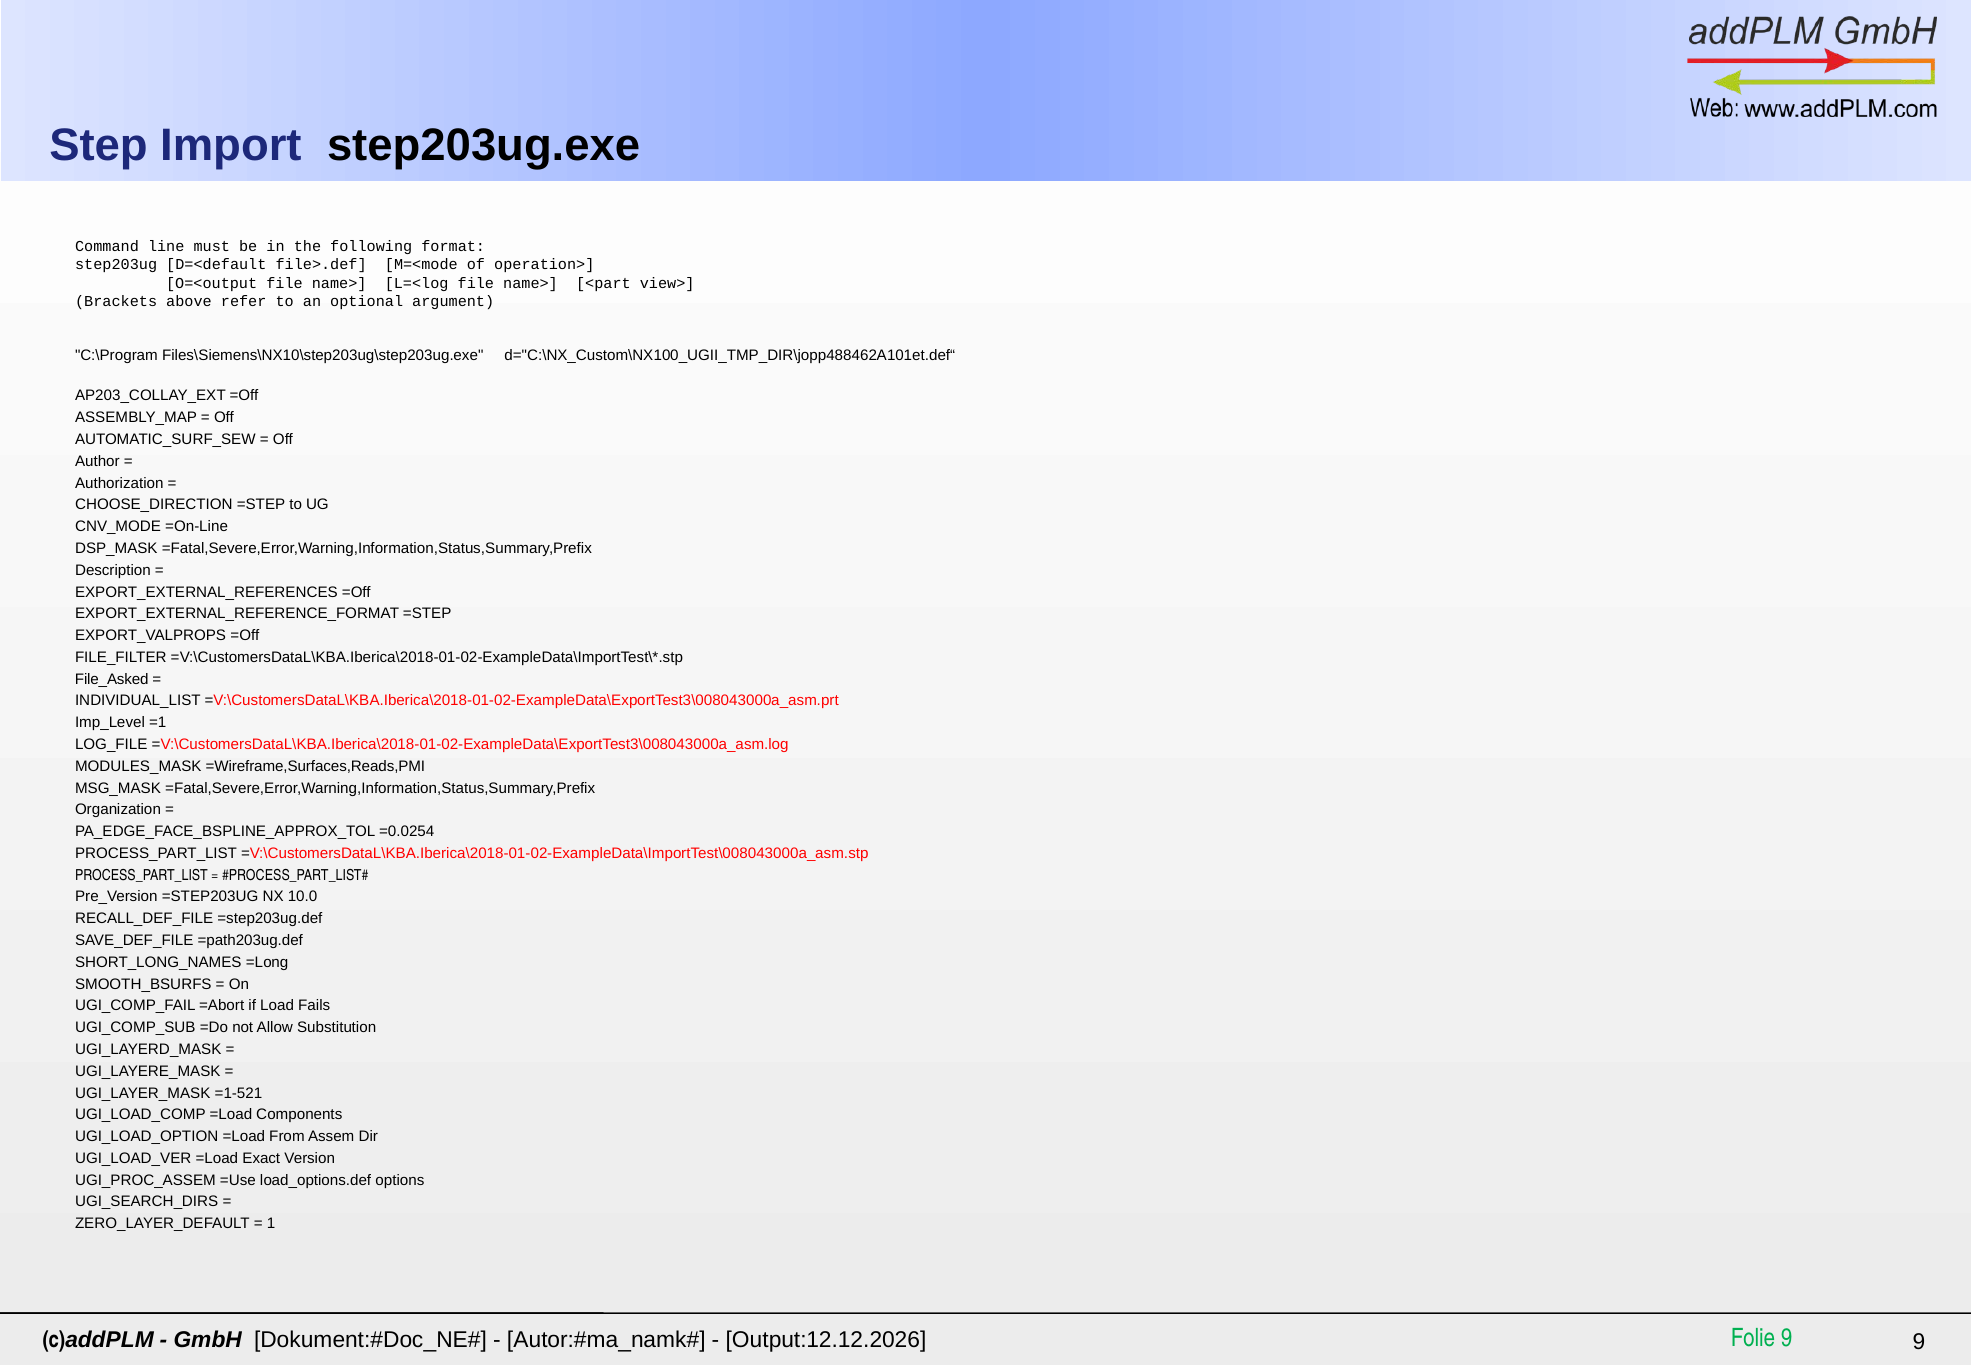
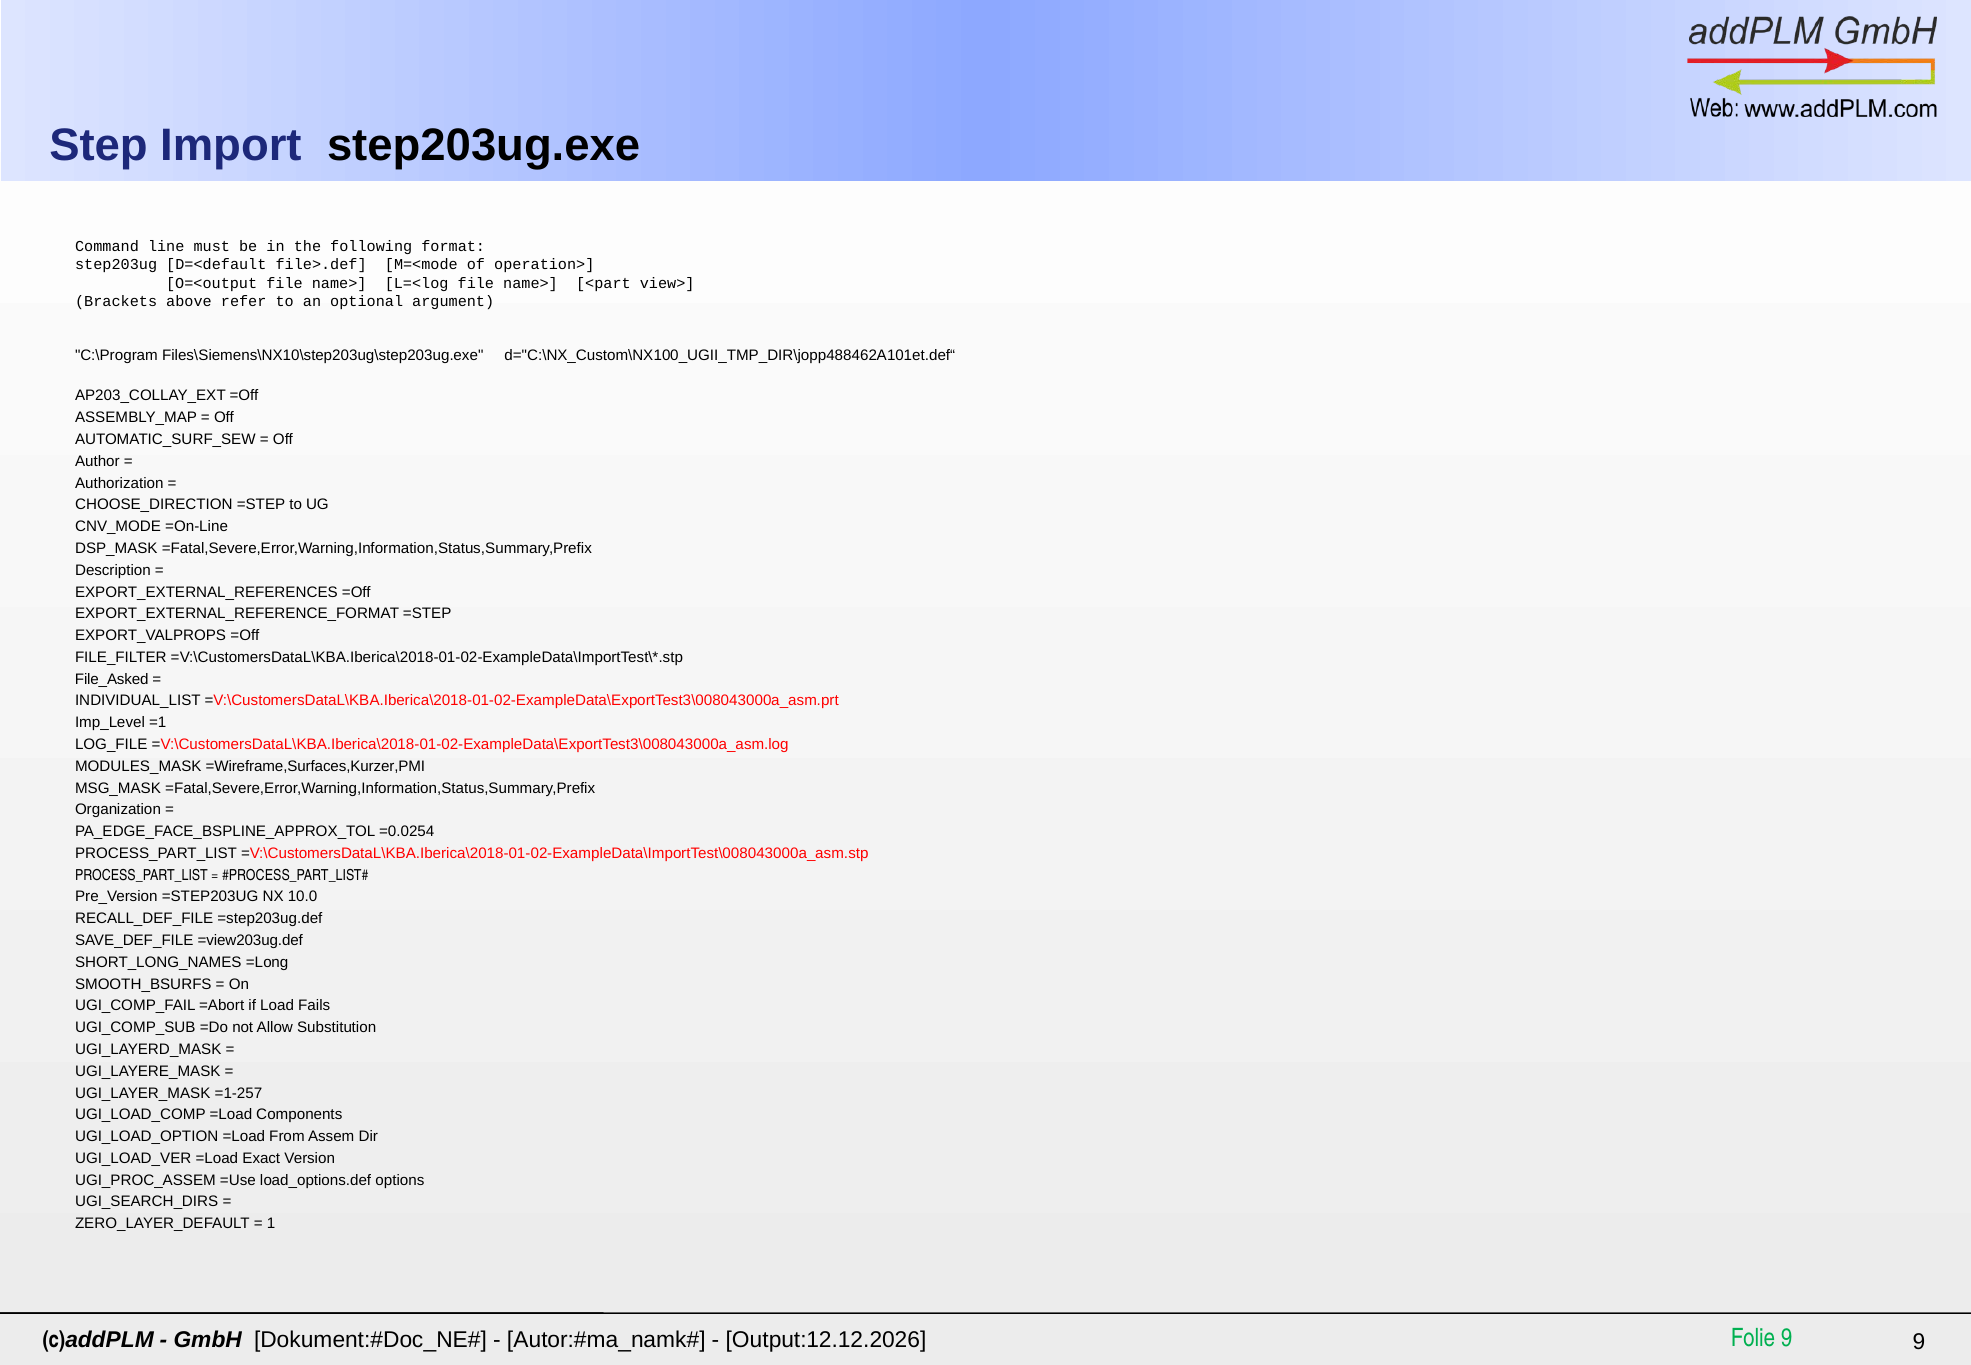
=Wireframe,Surfaces,Reads,PMI: =Wireframe,Surfaces,Reads,PMI -> =Wireframe,Surfaces,Kurzer,PMI (315, 766)
=path203ug.def: =path203ug.def -> =view203ug.def (250, 940)
=1-521: =1-521 -> =1-257 (238, 1093)
